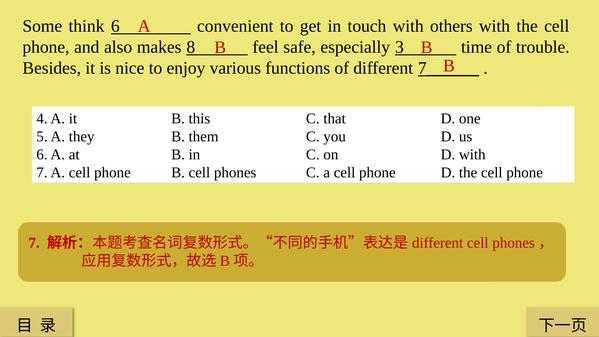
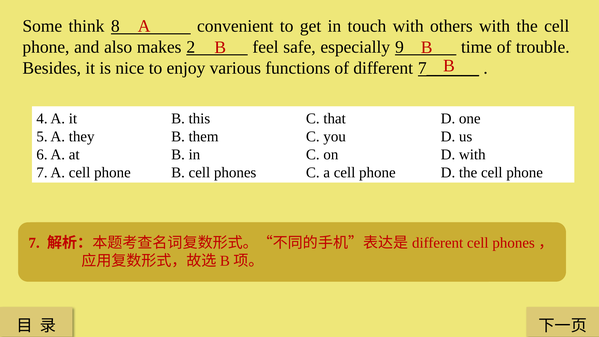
think 6: 6 -> 8 (115, 26)
8: 8 -> 2 (191, 47)
3: 3 -> 9 (400, 47)
